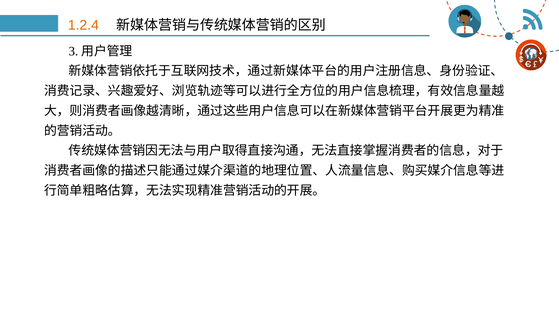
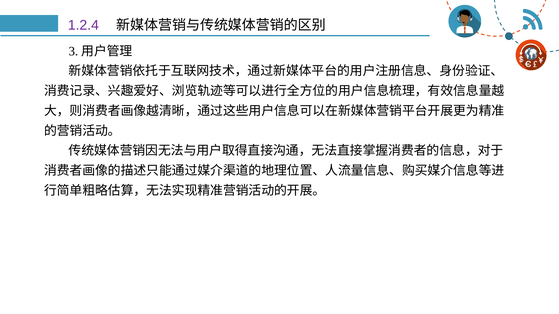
1.2.4 colour: orange -> purple (83, 25)
